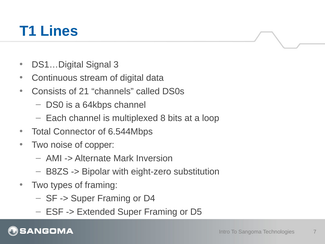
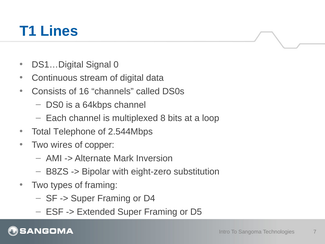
3: 3 -> 0 (116, 65)
21: 21 -> 16 (84, 91)
Connector: Connector -> Telephone (74, 131)
6.544Mbps: 6.544Mbps -> 2.544Mbps (130, 131)
noise: noise -> wires (62, 145)
